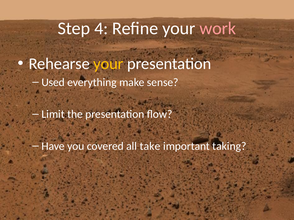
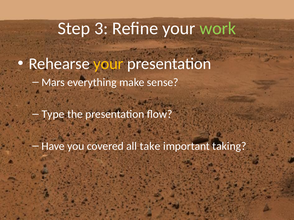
4: 4 -> 3 (101, 28)
work colour: pink -> light green (218, 28)
Used: Used -> Mars (53, 82)
Limit: Limit -> Type (53, 114)
